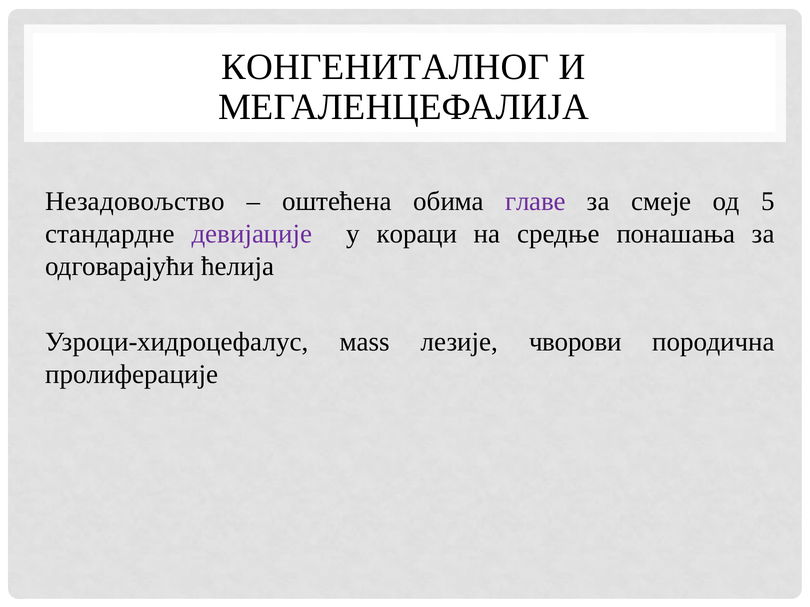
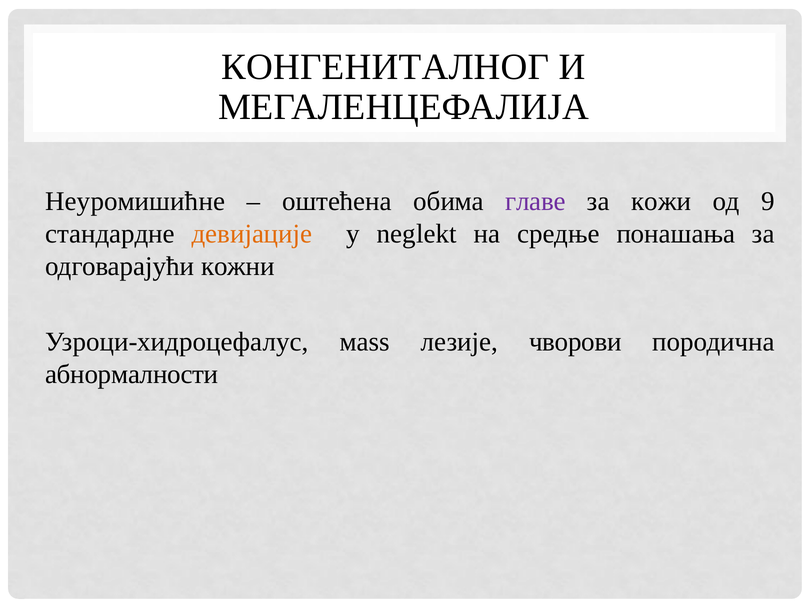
Незадовољство: Незадовољство -> Неуромишићне (135, 202)
смеје: смеје -> кожи (661, 202)
5: 5 -> 9 (768, 202)
девијације colour: purple -> orange (252, 234)
кораци: кораци -> neglekt (417, 234)
ћелија: ћелија -> кожни (238, 266)
пролиферације: пролиферације -> абнормалности (132, 374)
